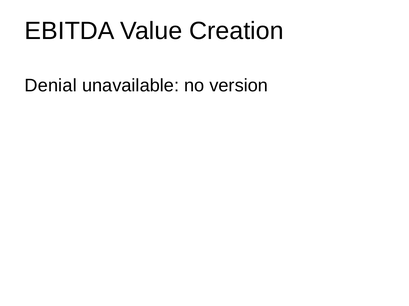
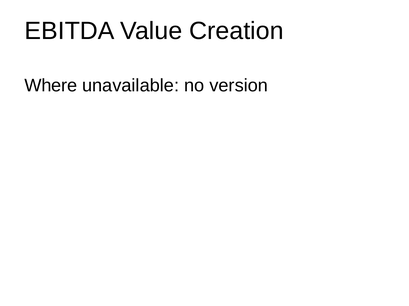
Denial: Denial -> Where (51, 86)
